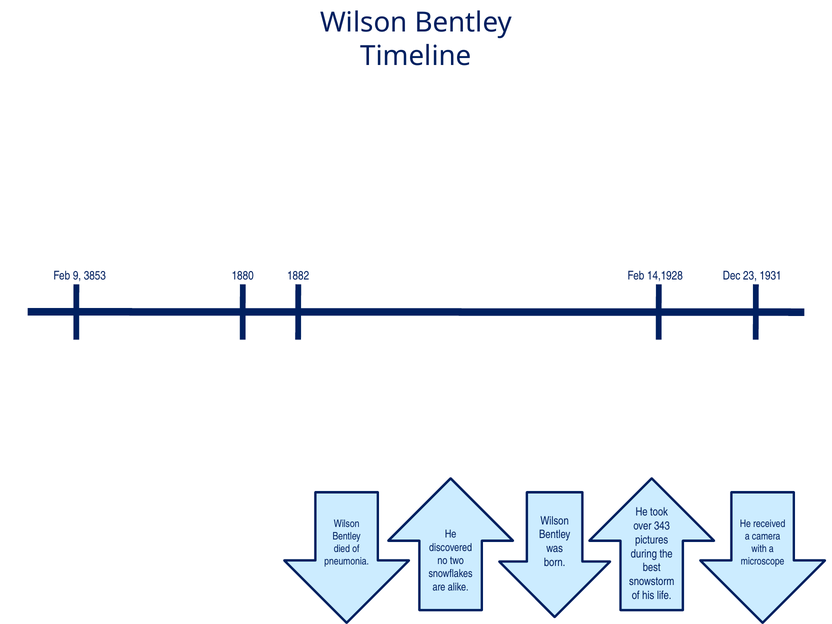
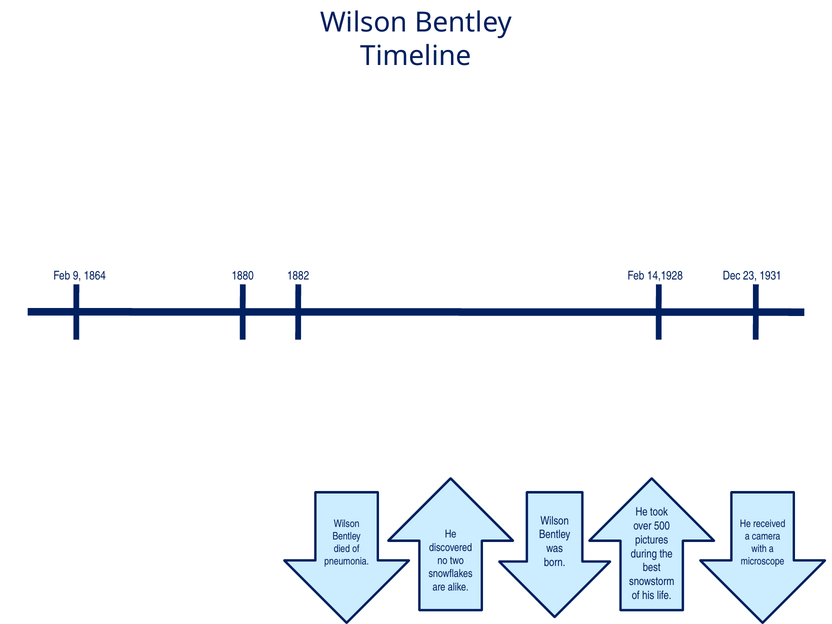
3853: 3853 -> 1864 (95, 276)
343: 343 -> 500 (662, 526)
